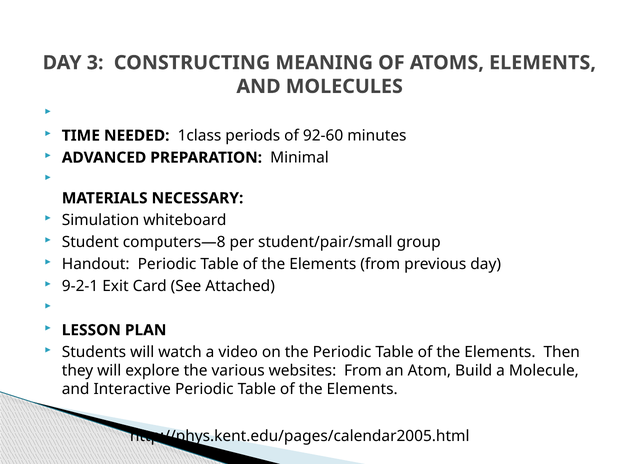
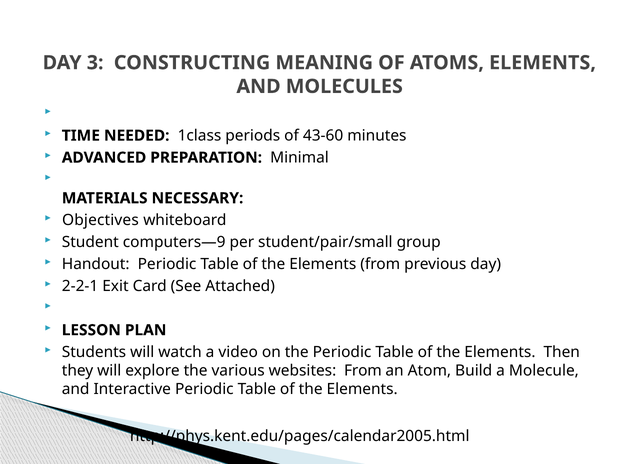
92-60: 92-60 -> 43-60 (323, 136)
Simulation: Simulation -> Objectives (100, 220)
computers—8: computers—8 -> computers—9 (174, 242)
9-2-1: 9-2-1 -> 2-2-1 (80, 286)
